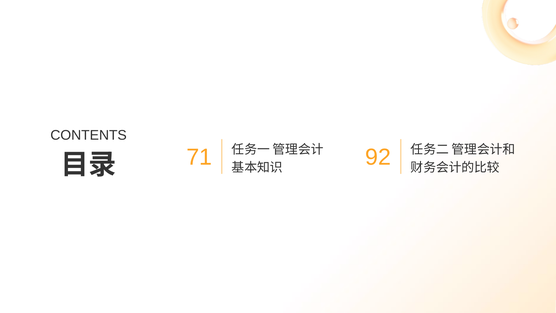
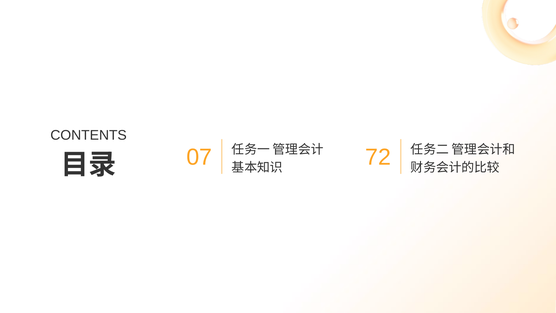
71: 71 -> 07 (199, 157)
92: 92 -> 72 (378, 157)
